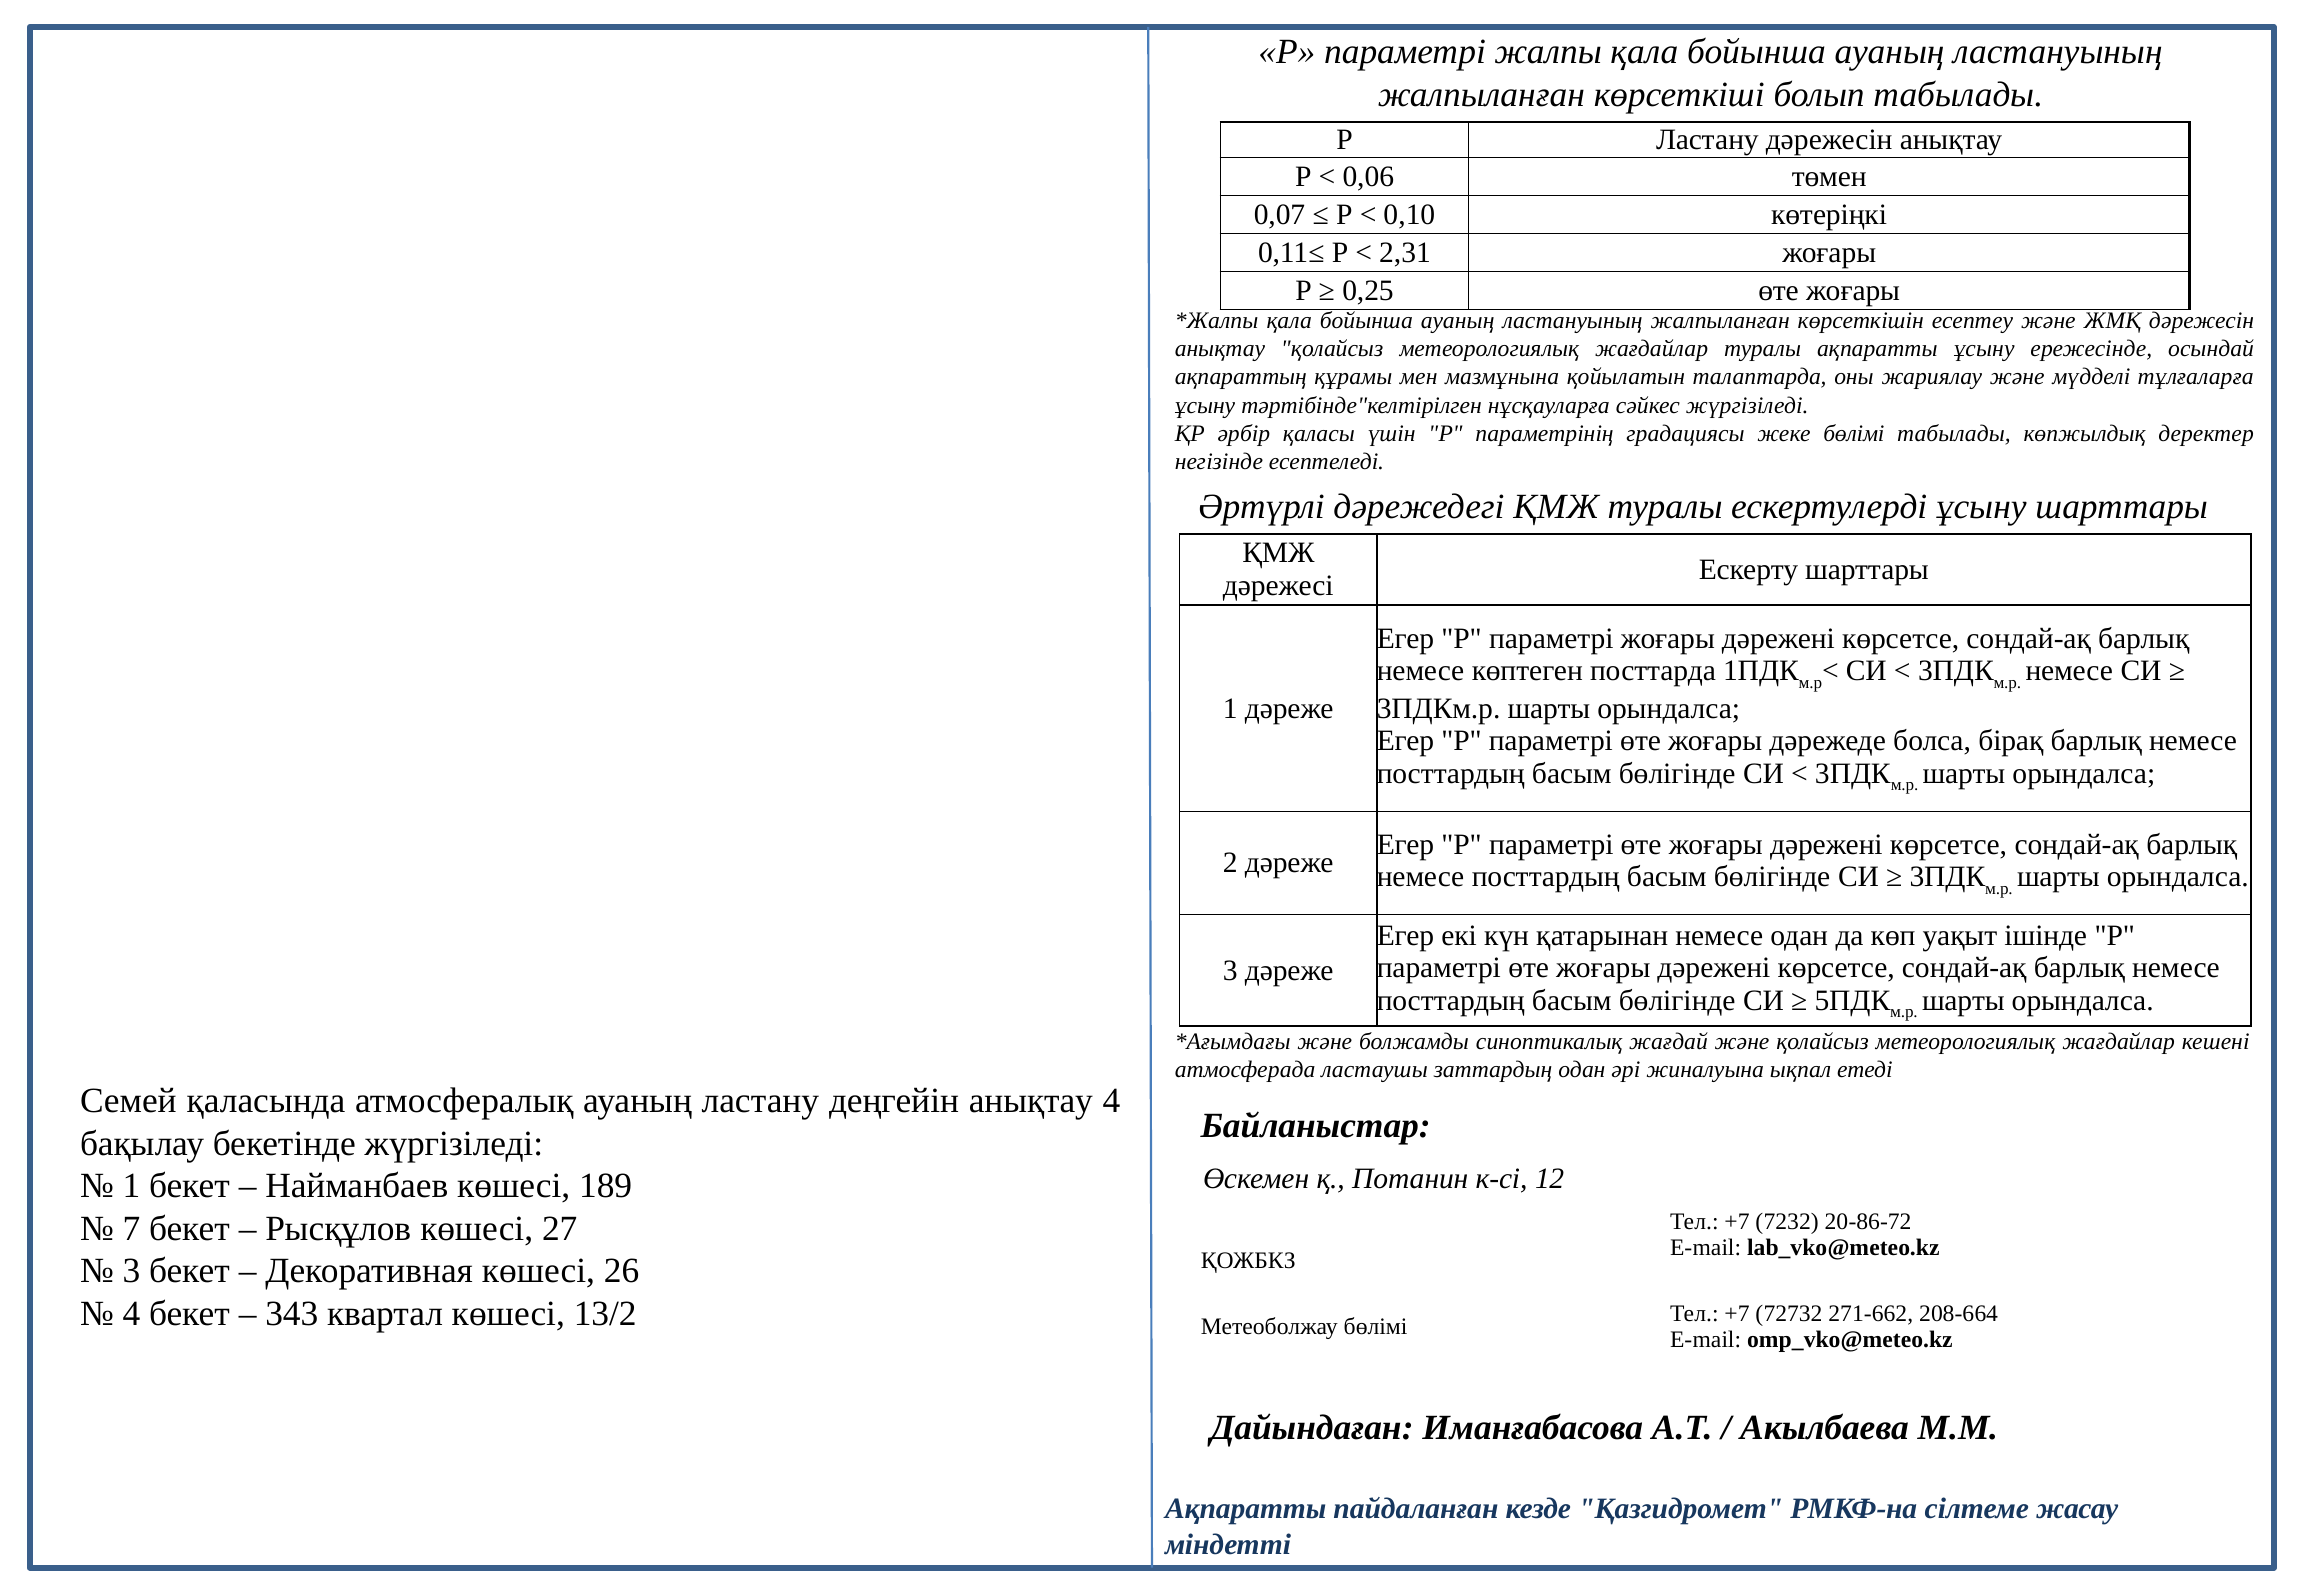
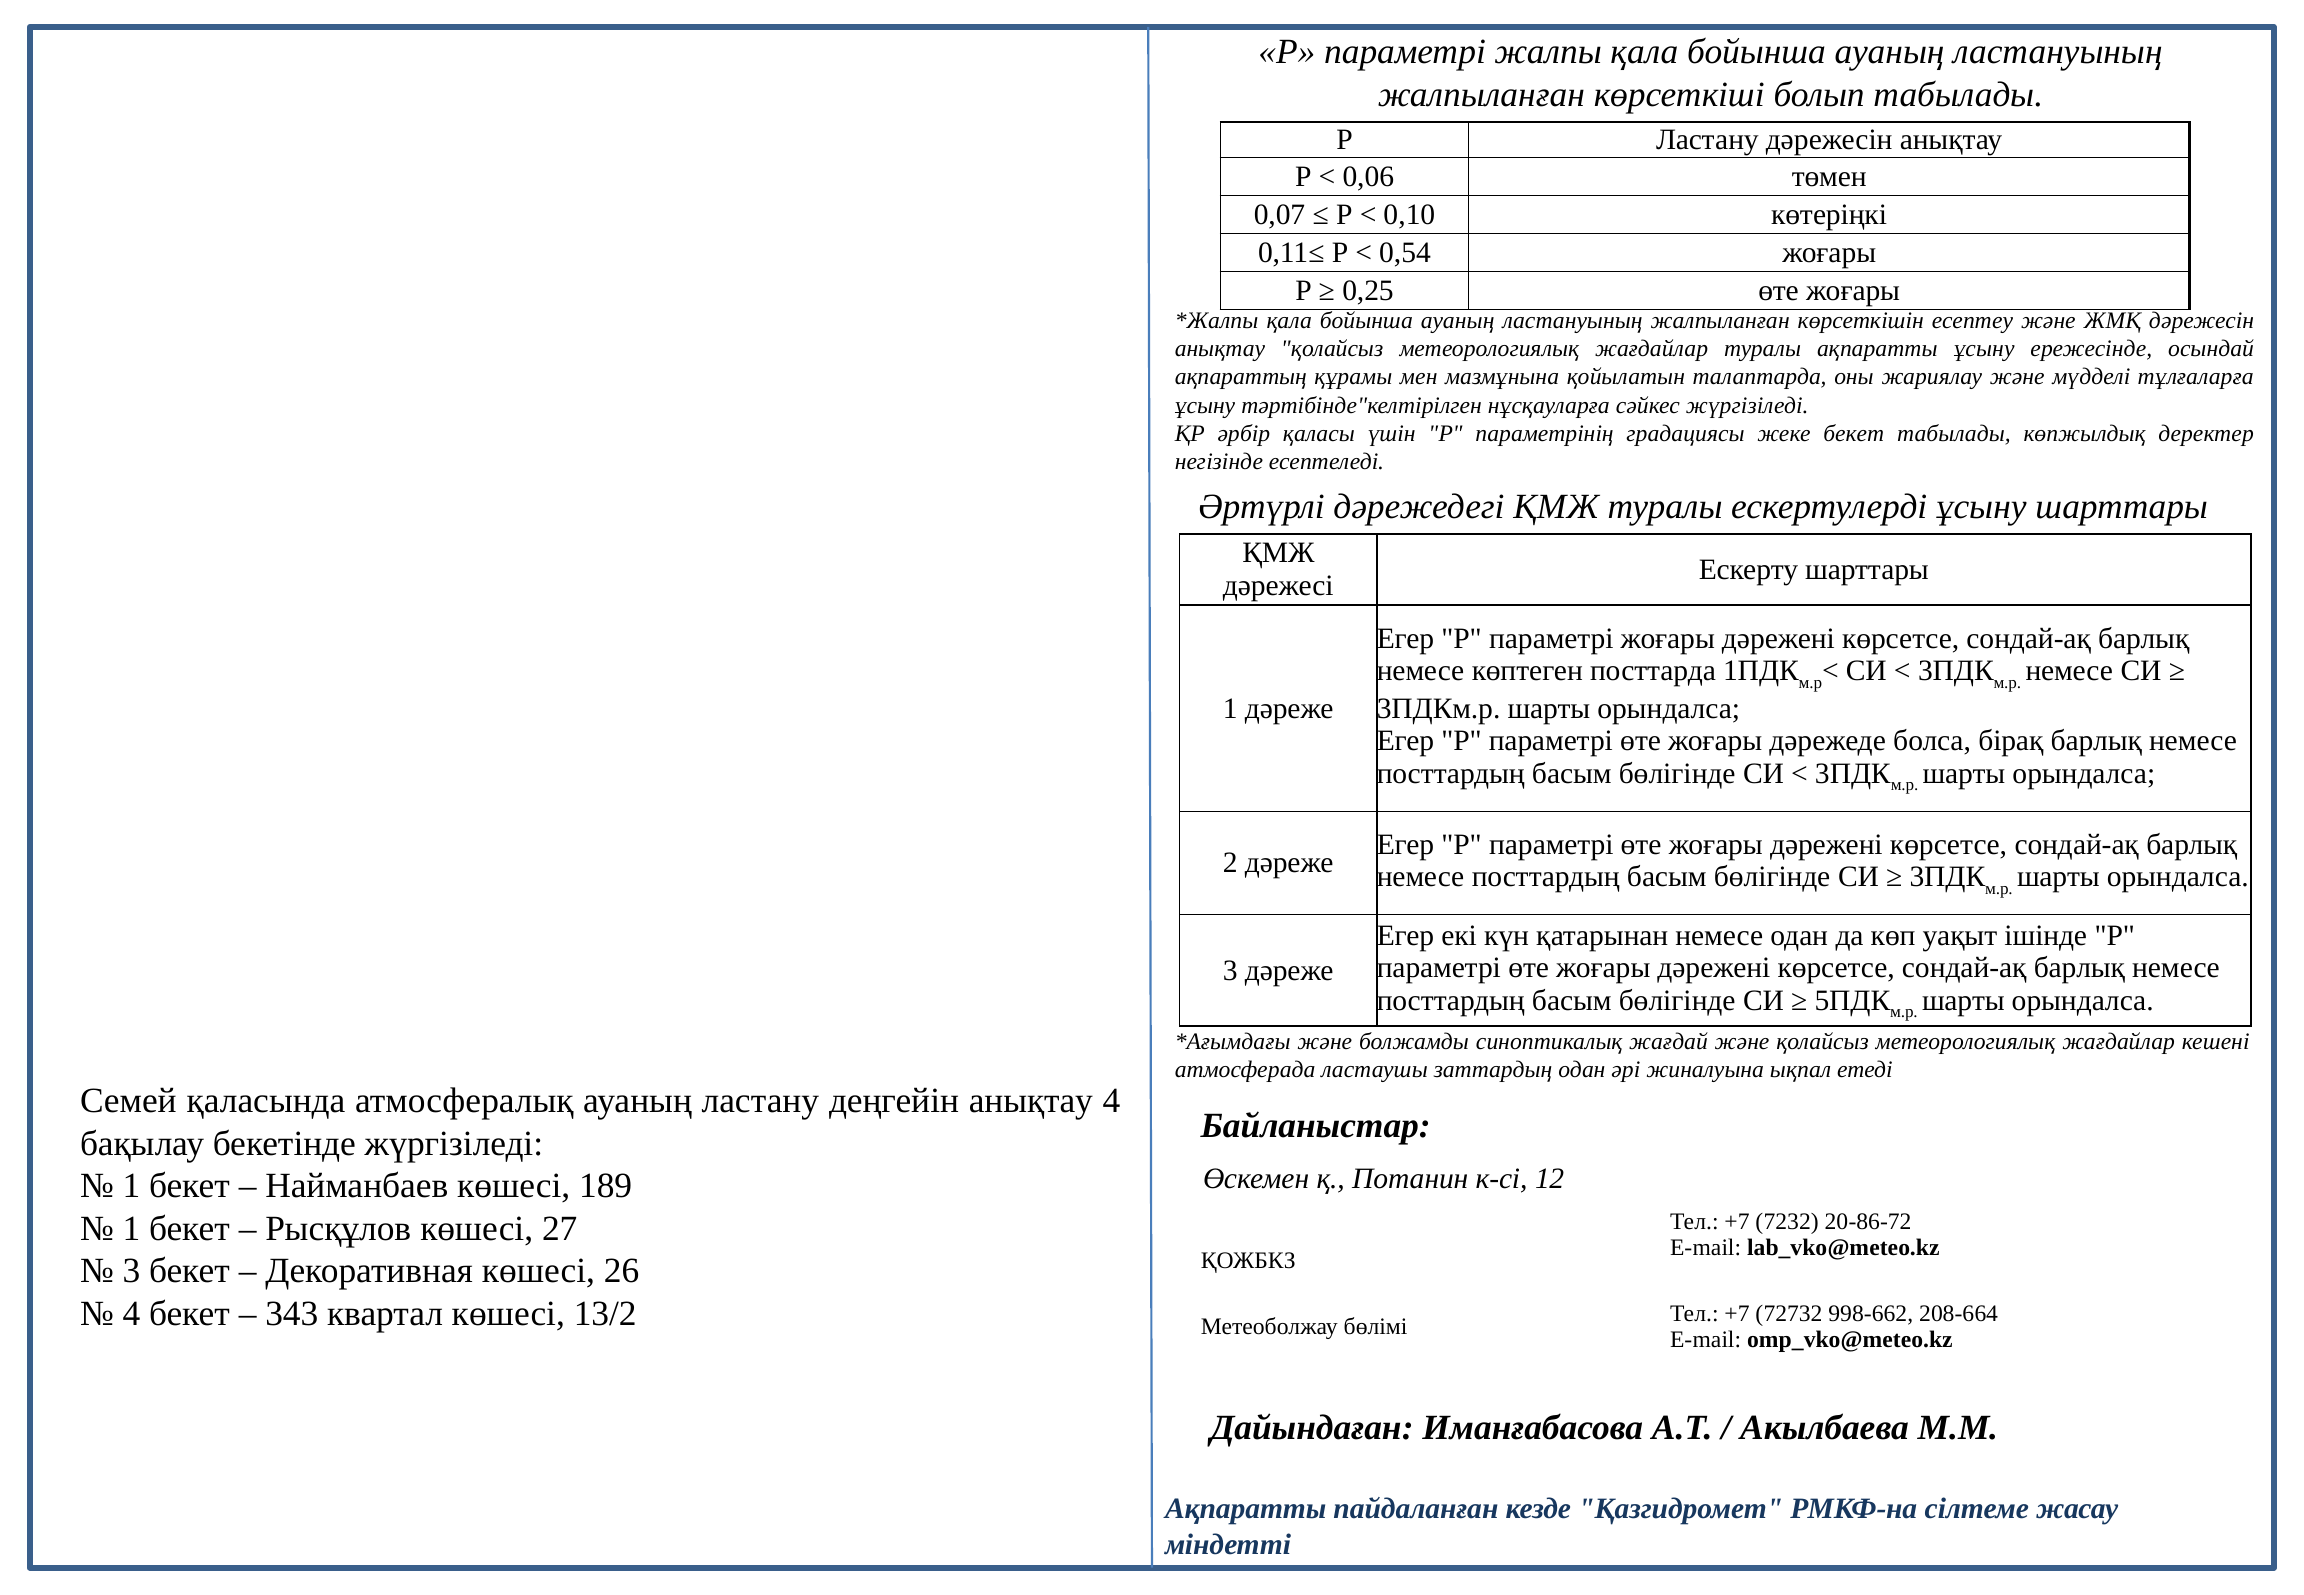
2,31: 2,31 -> 0,54 (1405, 252)
жеке бөлімі: бөлімі -> бекет (1854, 434)
7: 7 -> 1 (132, 1229)
271-662: 271-662 -> 998-662 (1871, 1314)
